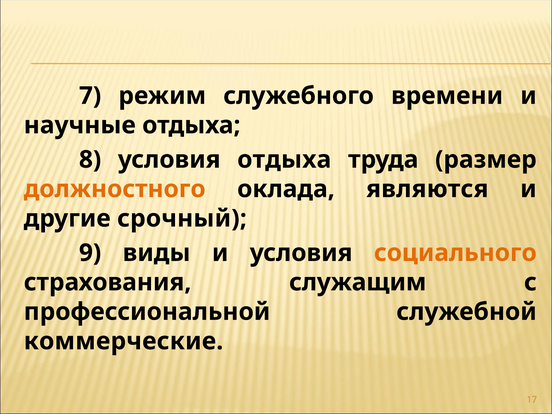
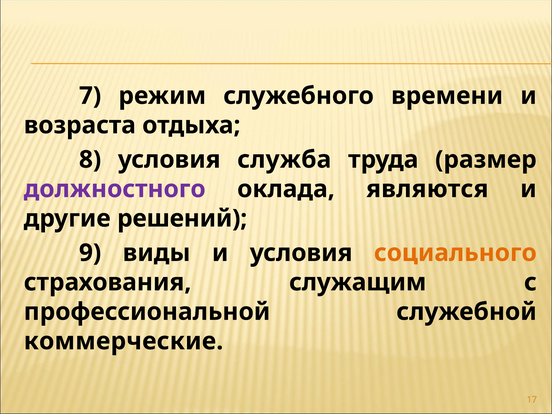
научные: научные -> возраста (80, 125)
условия отдыха: отдыха -> служба (284, 160)
должностного colour: orange -> purple (115, 189)
срочный: срочный -> решений (182, 218)
